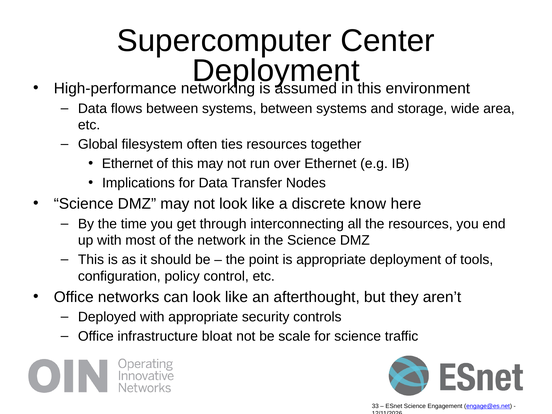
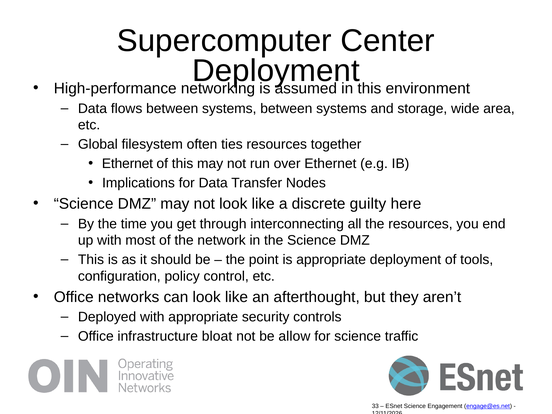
know: know -> guilty (368, 204)
scale: scale -> allow (294, 336)
